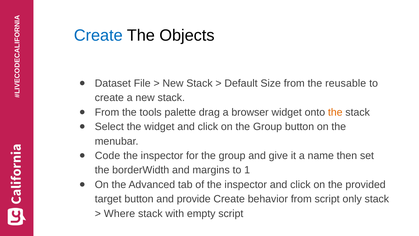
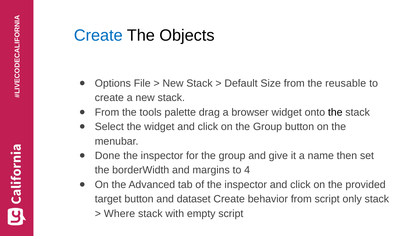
Dataset: Dataset -> Options (113, 83)
the colour: orange -> black (335, 112)
Code: Code -> Done (108, 155)
1: 1 -> 4 (247, 170)
provide: provide -> dataset (194, 199)
